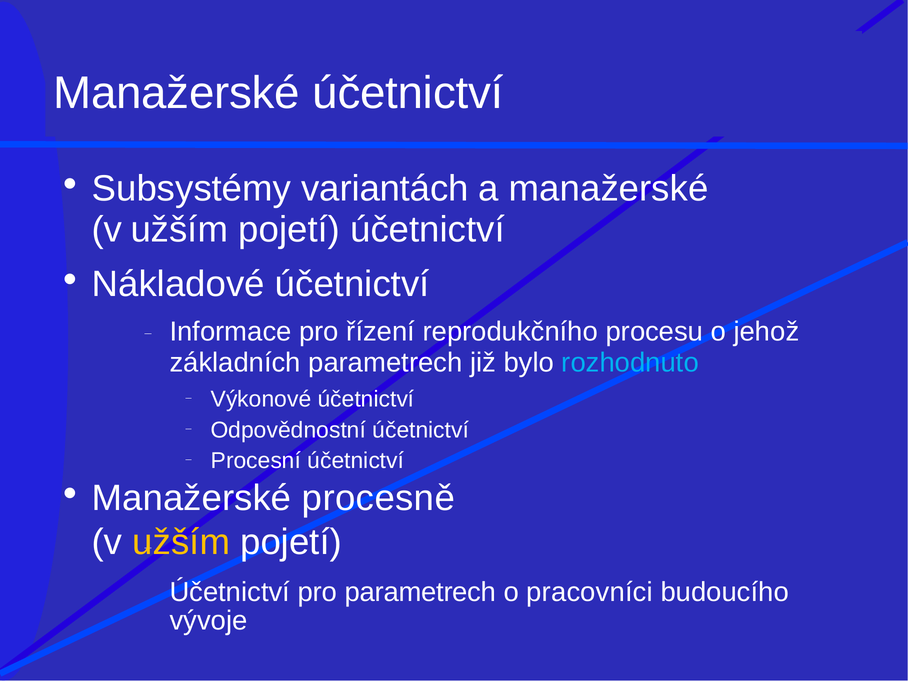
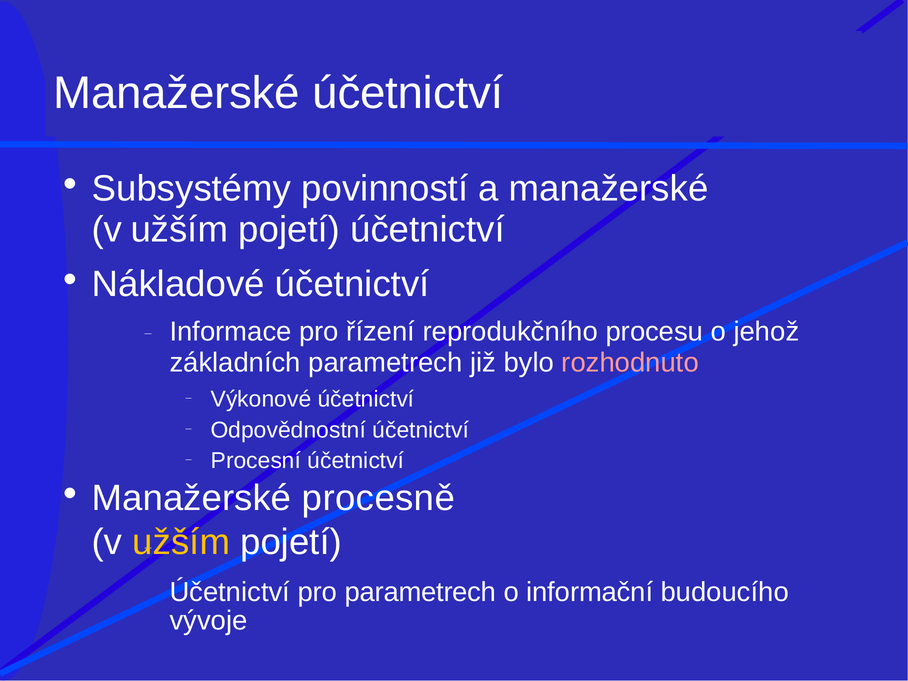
variantách: variantách -> povinností (385, 189)
rozhodnuto colour: light blue -> pink (630, 363)
pracovníci: pracovníci -> informační (590, 592)
